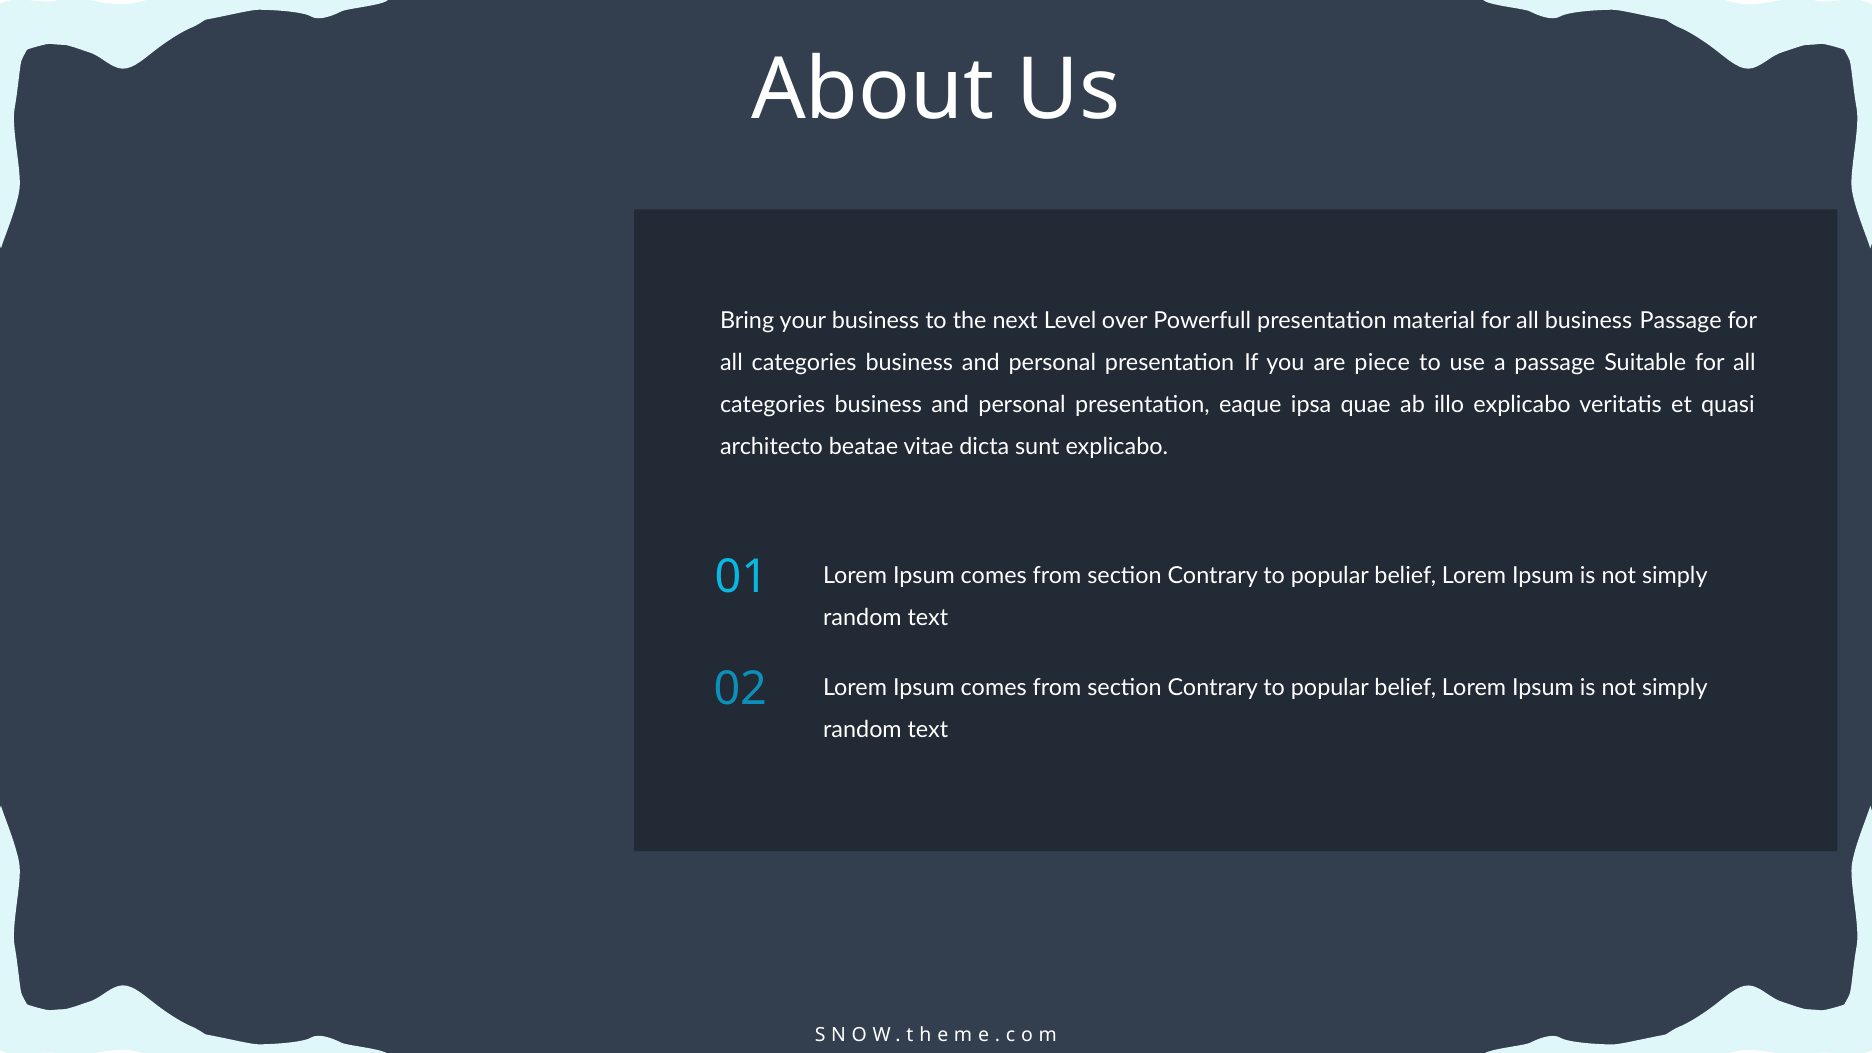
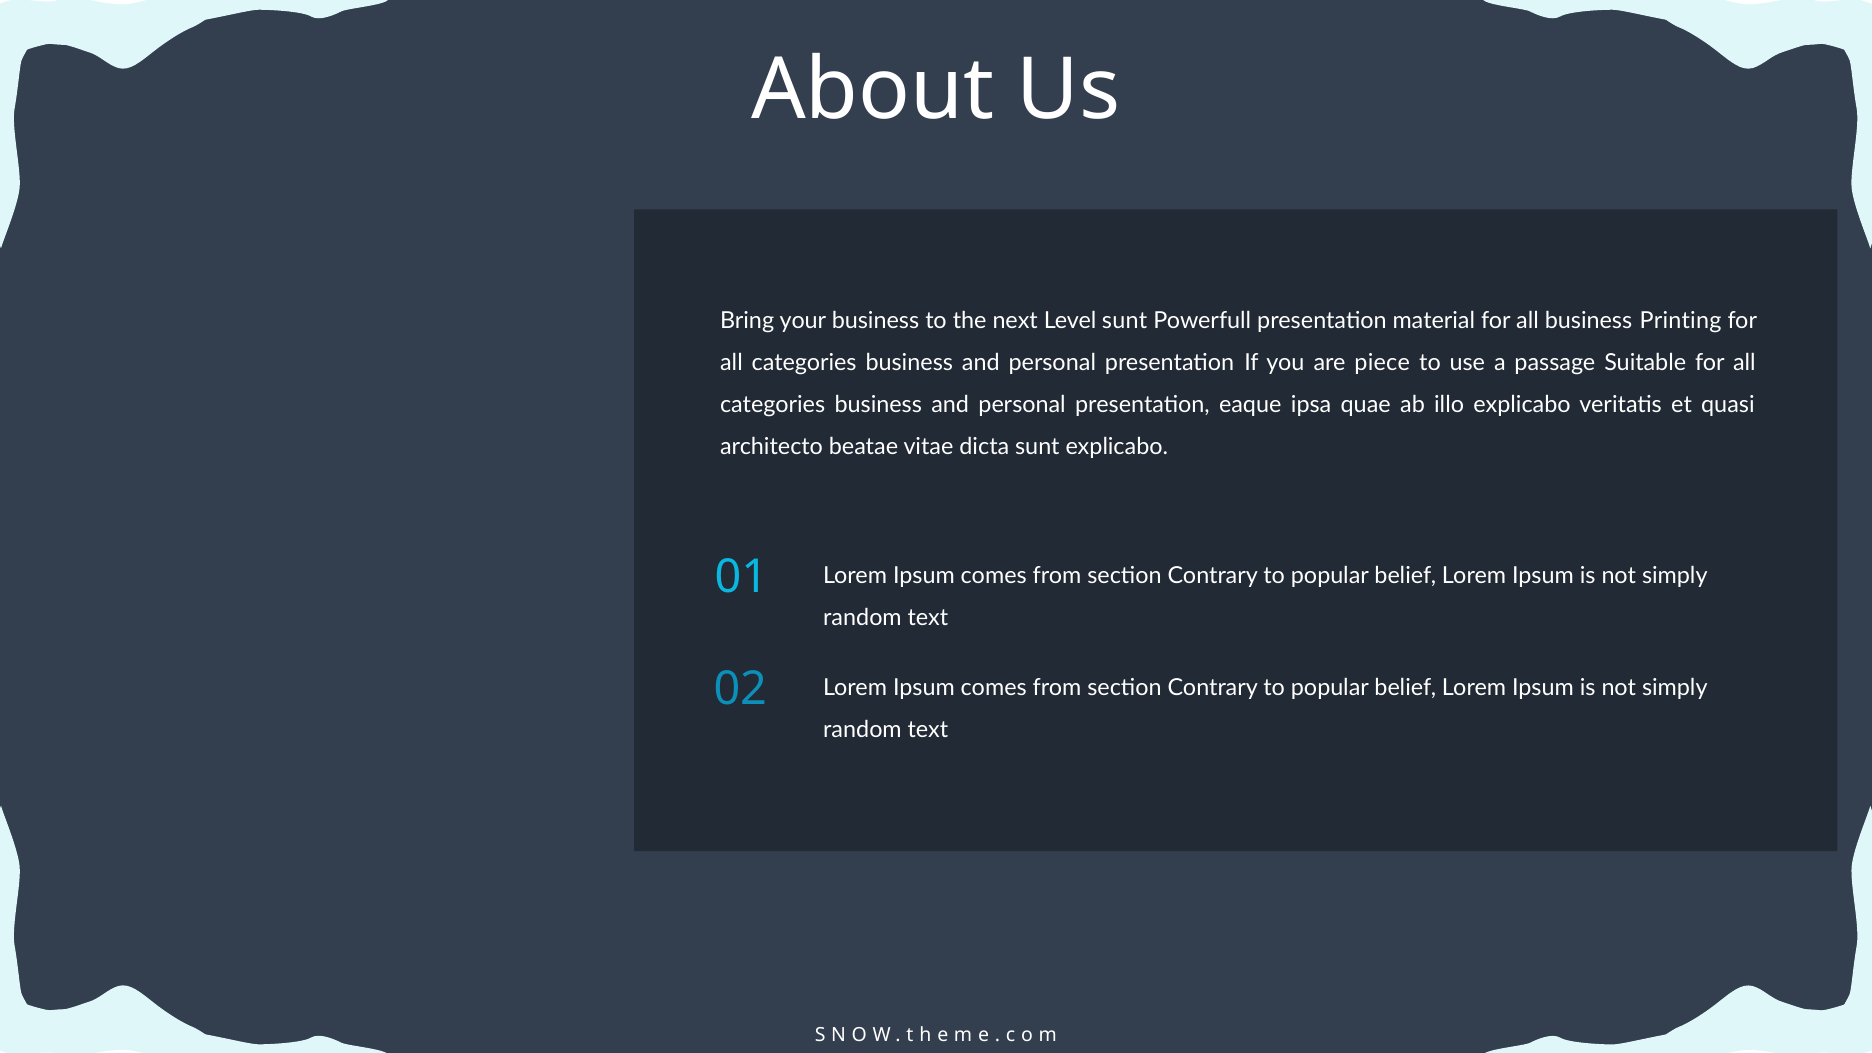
Level over: over -> sunt (1125, 321)
business Passage: Passage -> Printing (1681, 321)
